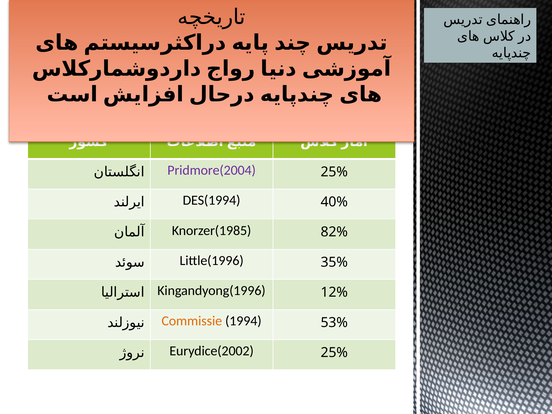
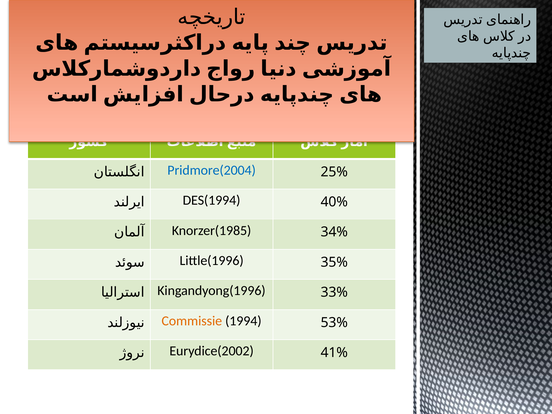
Pridmore(2004 colour: purple -> blue (212, 170)
82%: 82% -> 34% (334, 232)
12%: 12% -> 33% (334, 292)
Eurydice(2002 25%: 25% -> 41% (334, 353)
